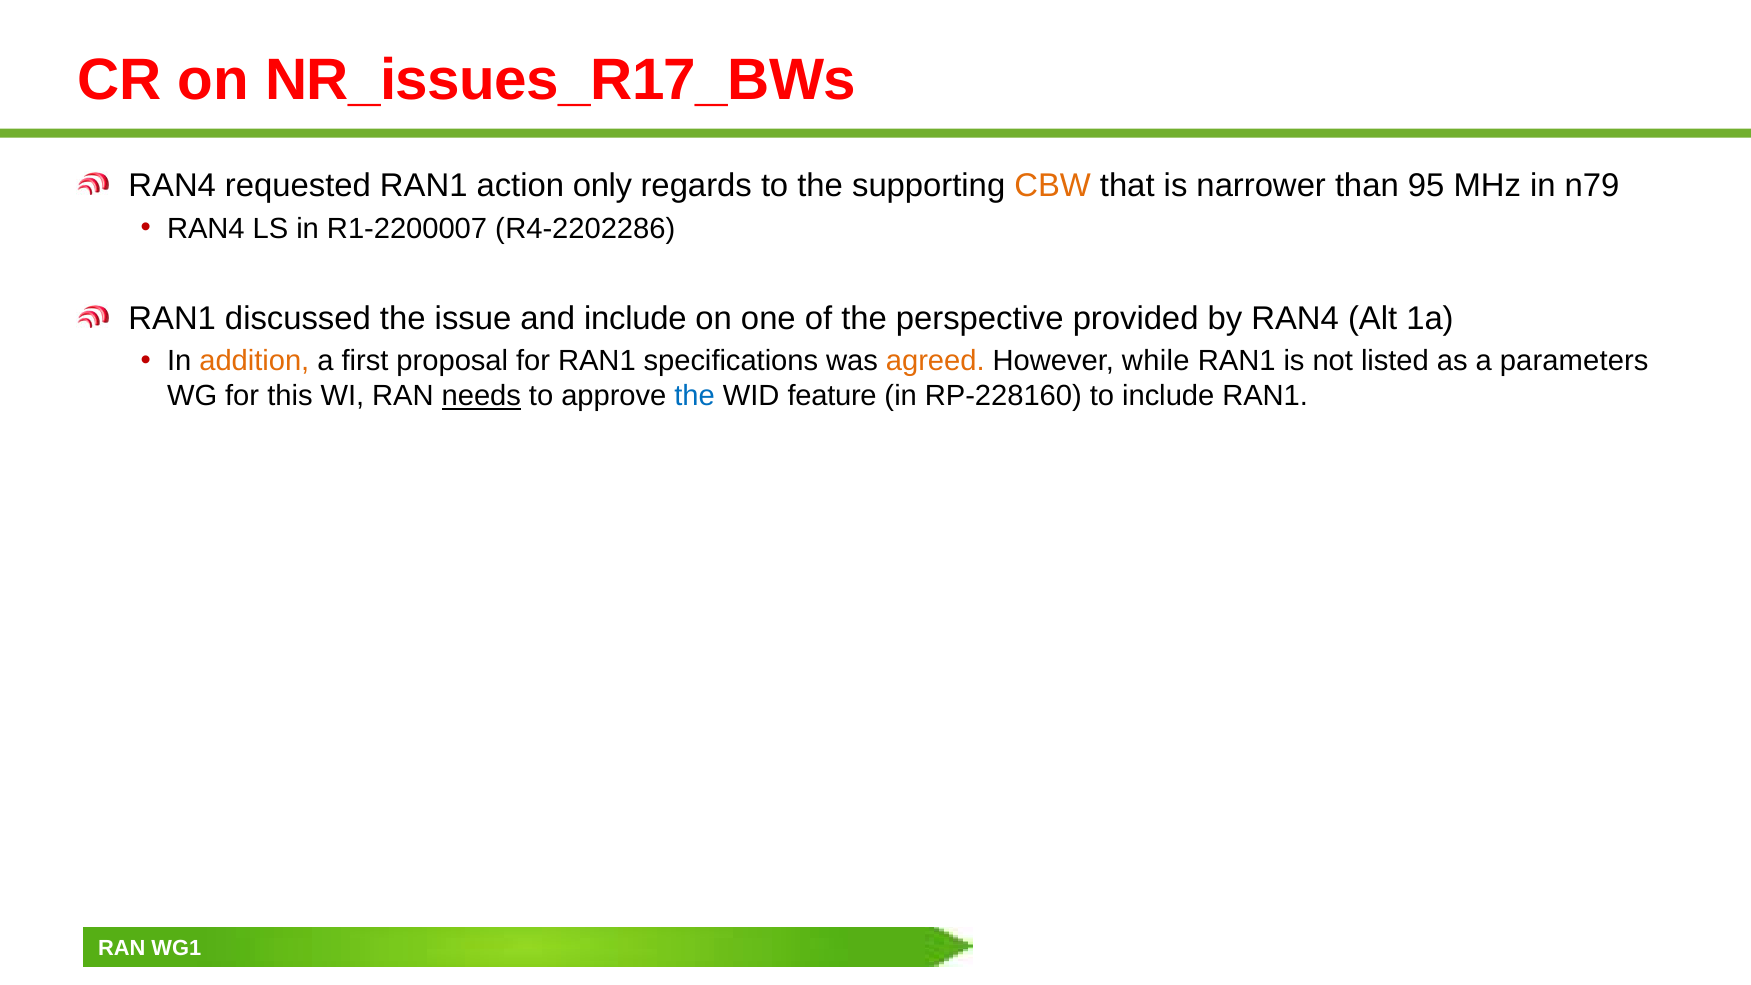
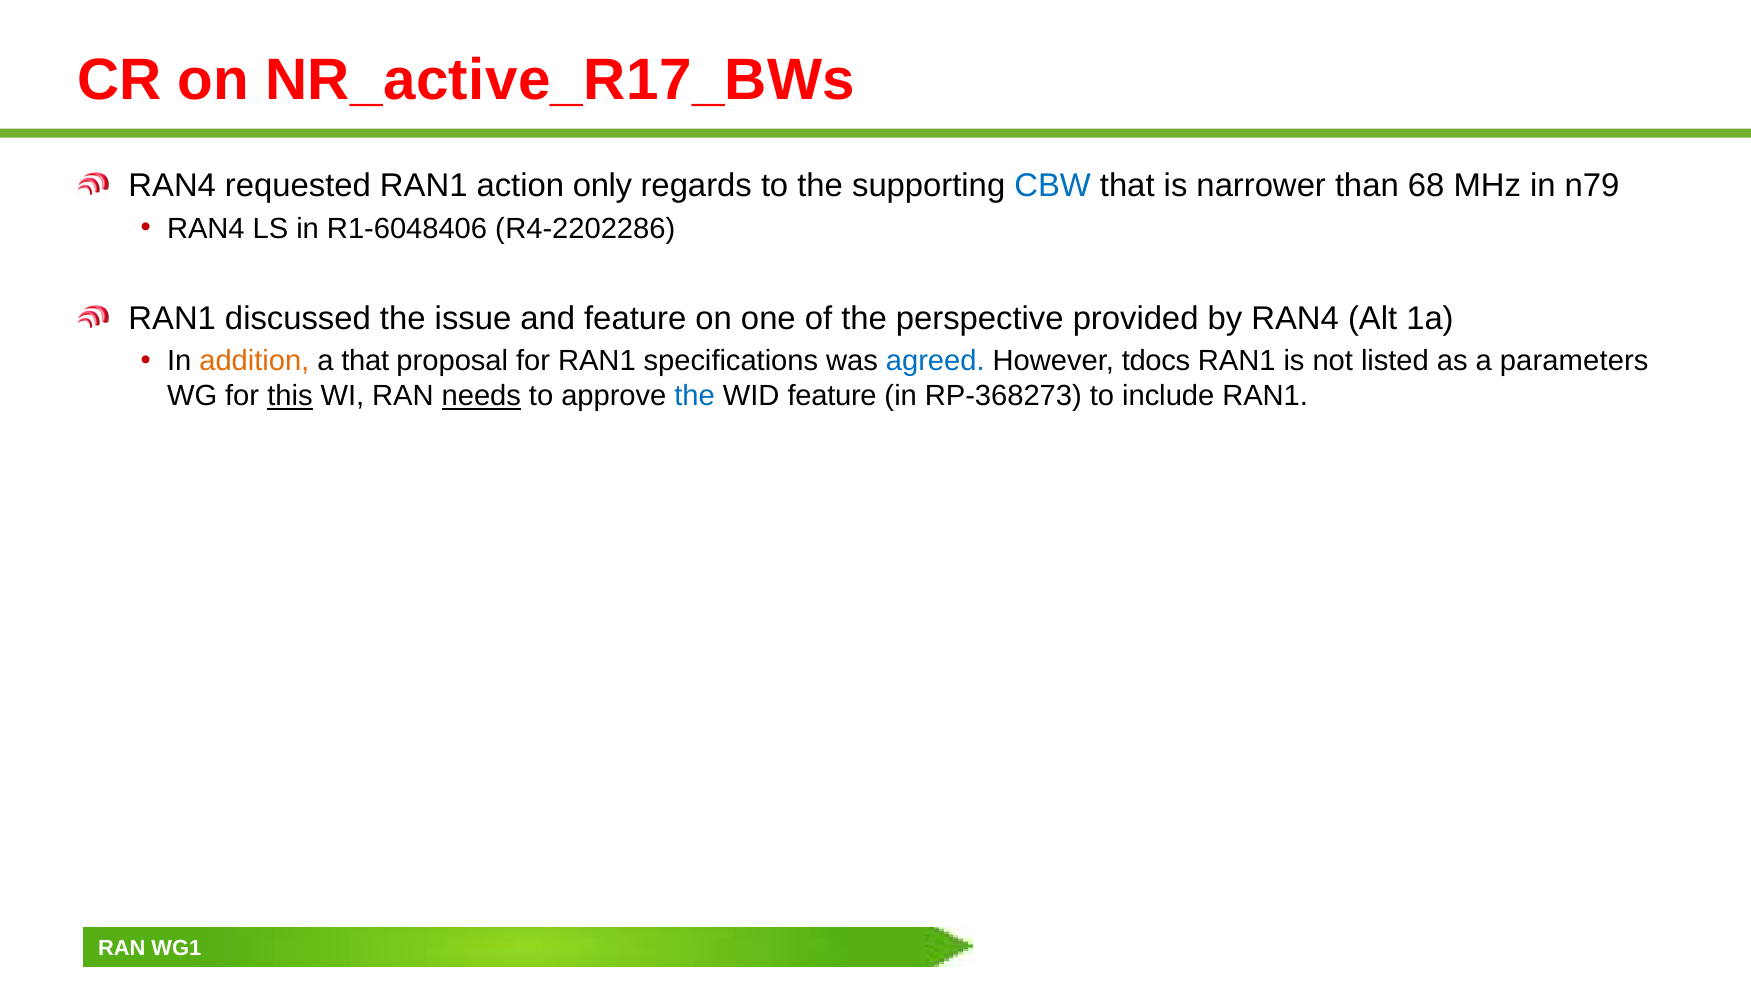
NR_issues_R17_BWs: NR_issues_R17_BWs -> NR_active_R17_BWs (560, 80)
CBW colour: orange -> blue (1053, 186)
95: 95 -> 68 (1426, 186)
R1-2200007: R1-2200007 -> R1-6048406 (407, 228)
and include: include -> feature (635, 318)
a first: first -> that (365, 361)
agreed colour: orange -> blue (935, 361)
while: while -> tdocs (1156, 361)
this underline: none -> present (290, 396)
RP-228160: RP-228160 -> RP-368273 (1003, 396)
